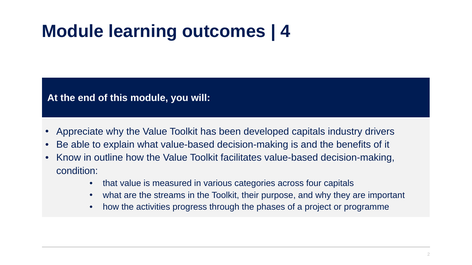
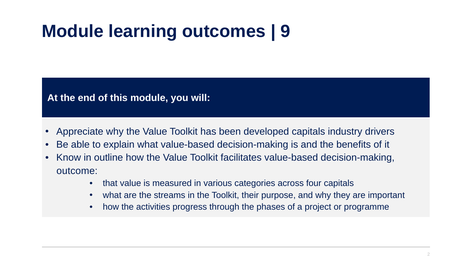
4: 4 -> 9 (286, 31)
condition: condition -> outcome (77, 171)
